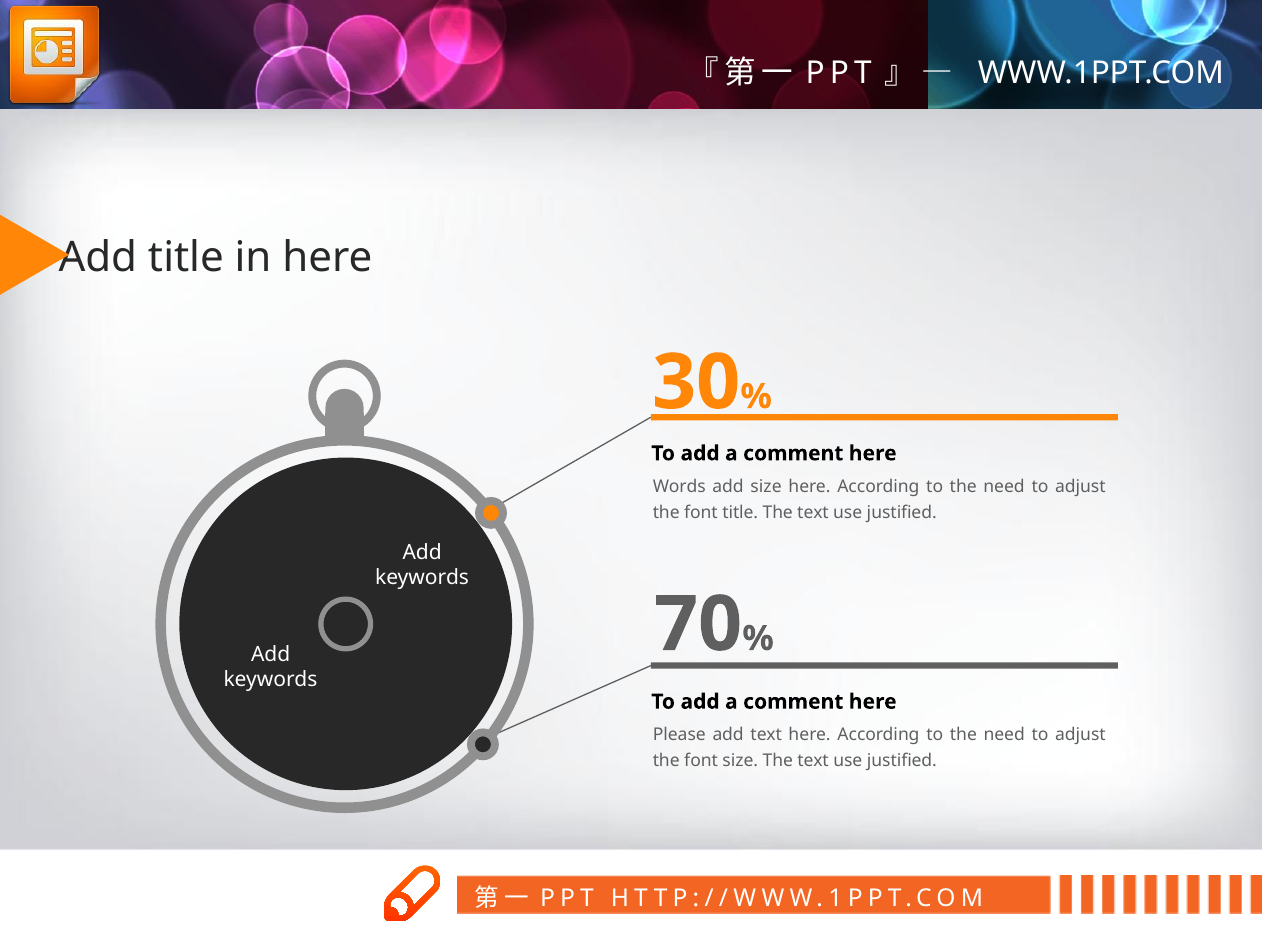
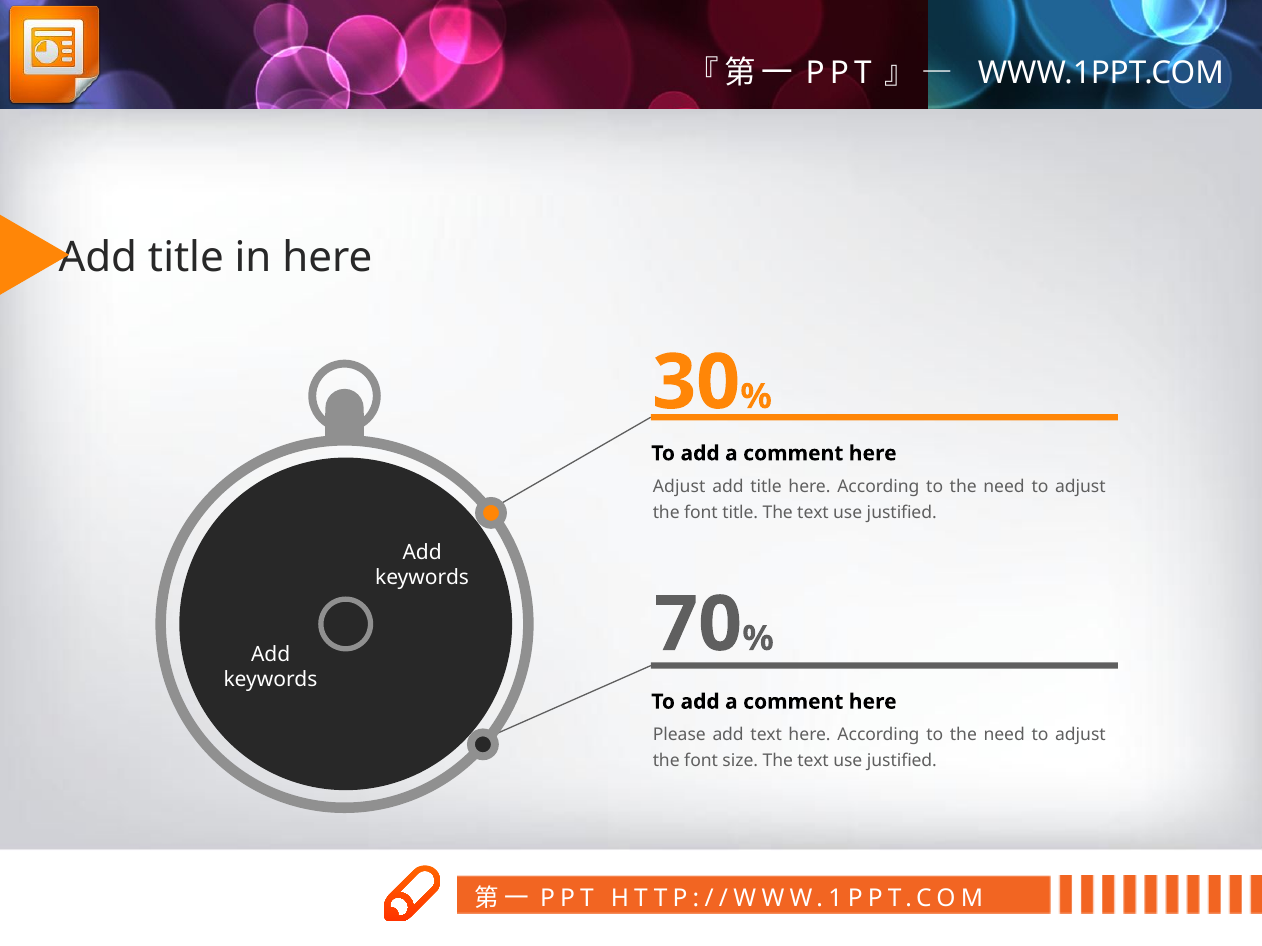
Words: Words -> Adjust (679, 487)
size: size -> title (766, 487)
